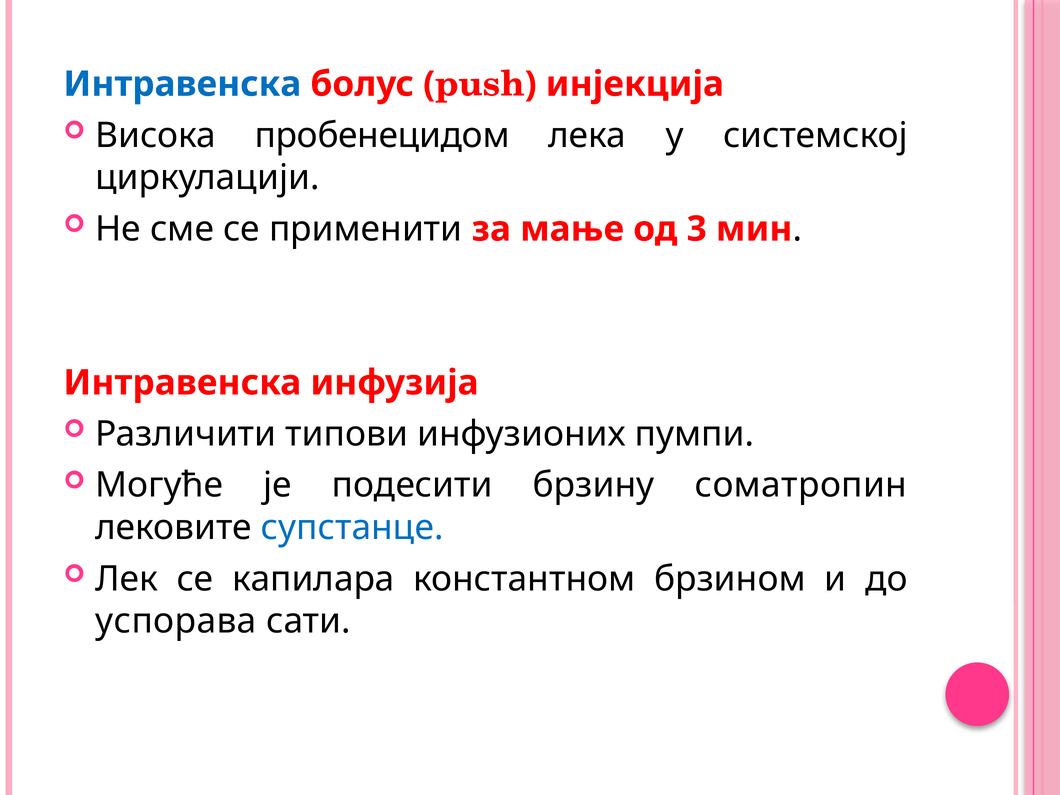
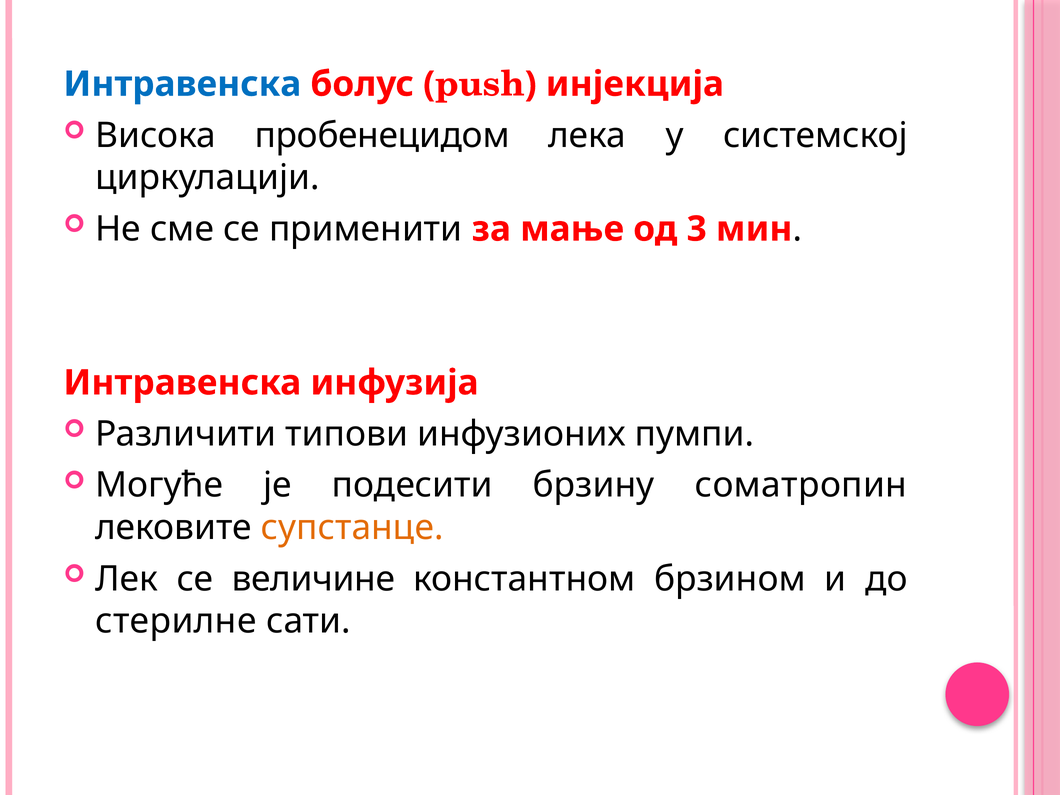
супстанце colour: blue -> orange (352, 528)
капилара: капилара -> величине (314, 579)
успорава: успорава -> стерилне (176, 621)
